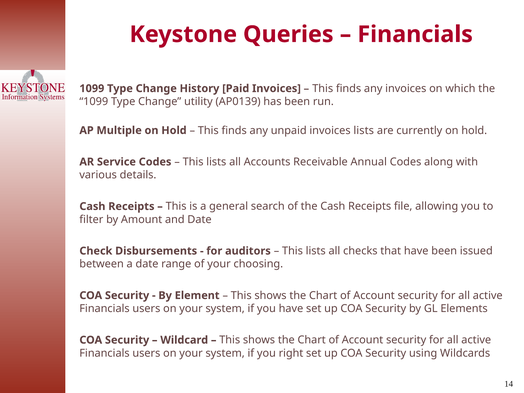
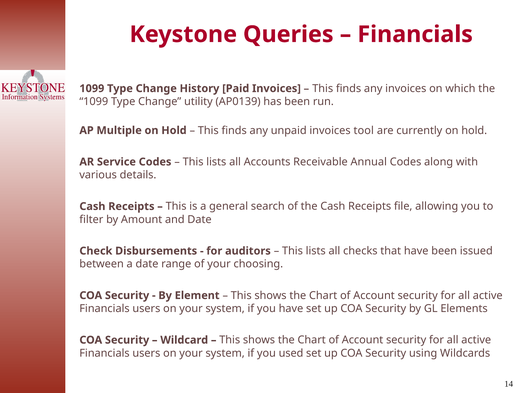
invoices lists: lists -> tool (364, 130)
right: right -> used (291, 353)
